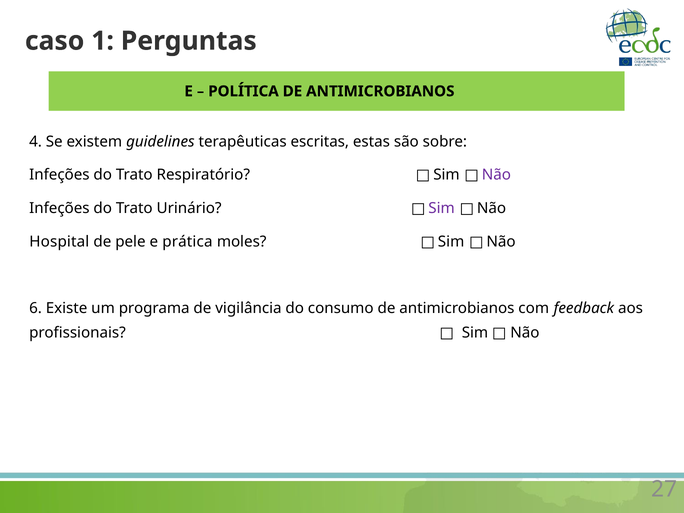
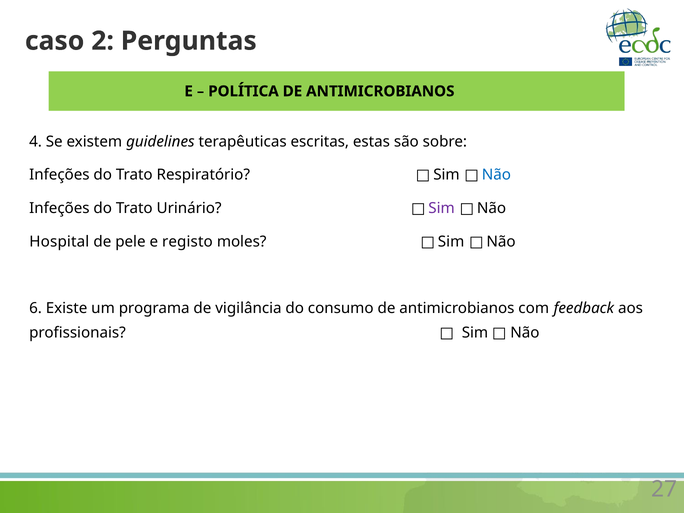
1: 1 -> 2 (103, 41)
Não colour: purple -> blue (496, 175)
prática: prática -> registo (187, 241)
